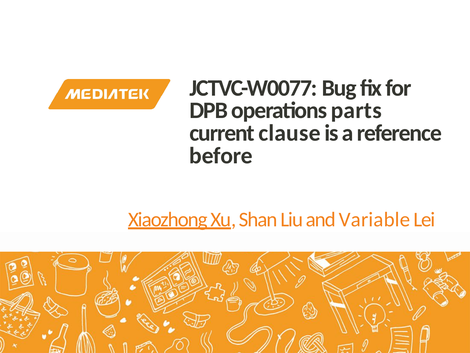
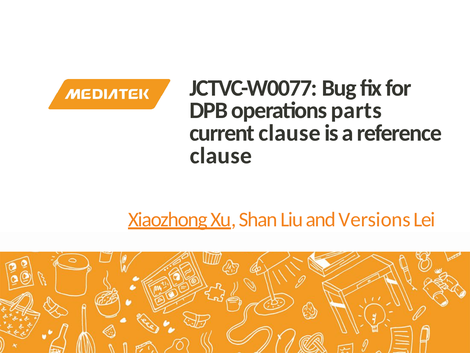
before: before -> clause (221, 156)
Variable: Variable -> Versions (375, 219)
